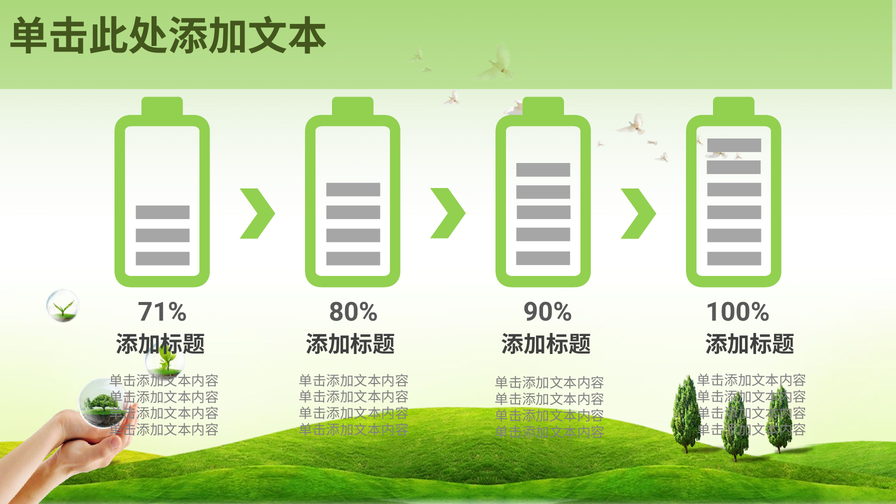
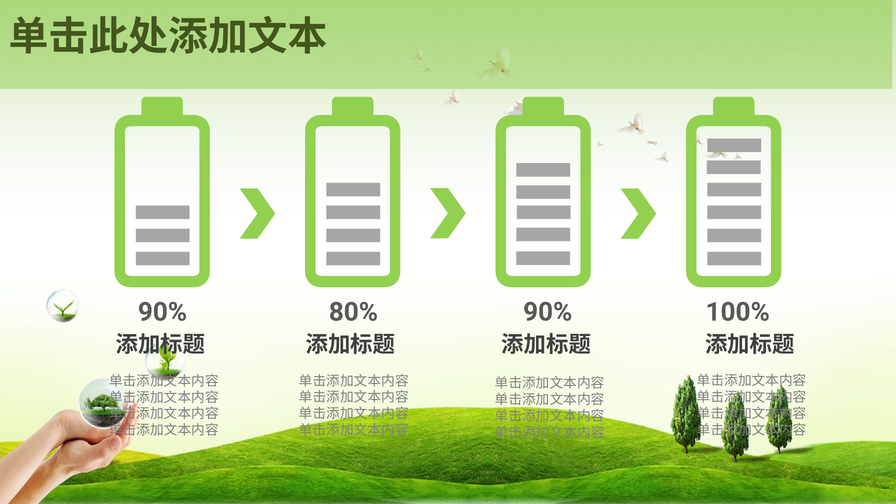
71%: 71% -> 90% (162, 312)
